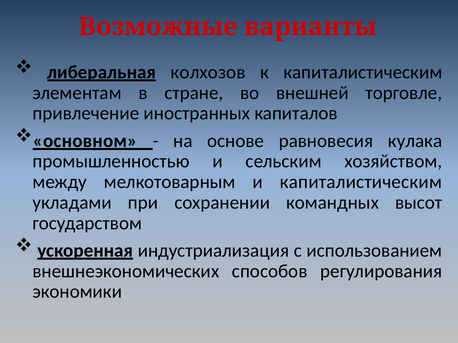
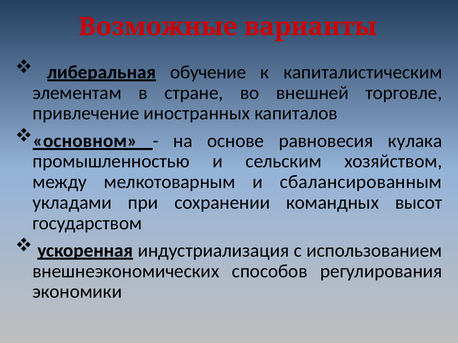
колхозов: колхозов -> обучение (208, 72)
и капиталистическим: капиталистическим -> сбалансированным (361, 182)
